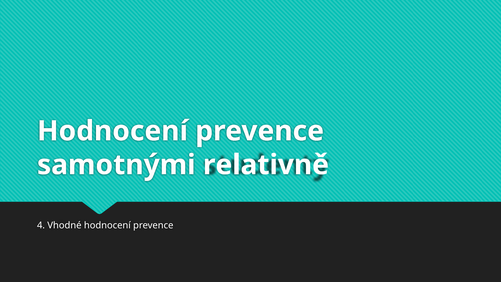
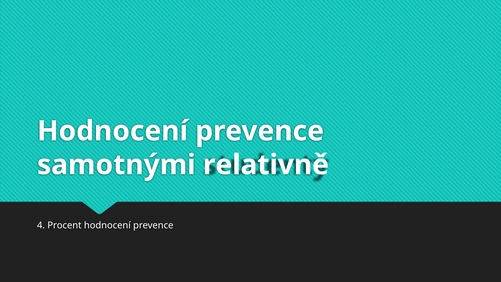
Vhodné: Vhodné -> Procent (64, 225)
